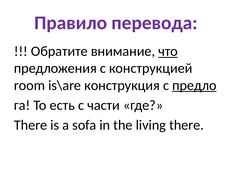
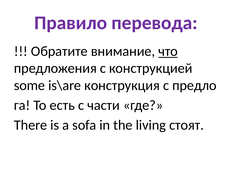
room: room -> some (29, 85)
предло underline: present -> none (194, 85)
living there: there -> стоят (186, 125)
